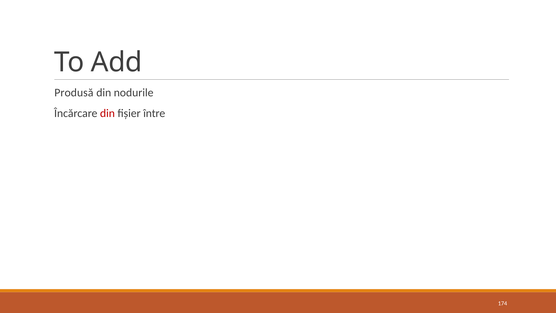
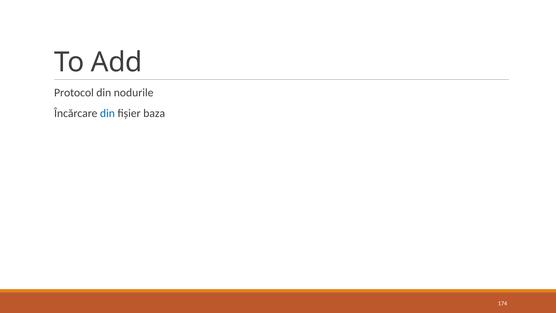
Produsă: Produsă -> Protocol (74, 92)
din colour: red -> blue (107, 113)
între: între -> baza (154, 113)
